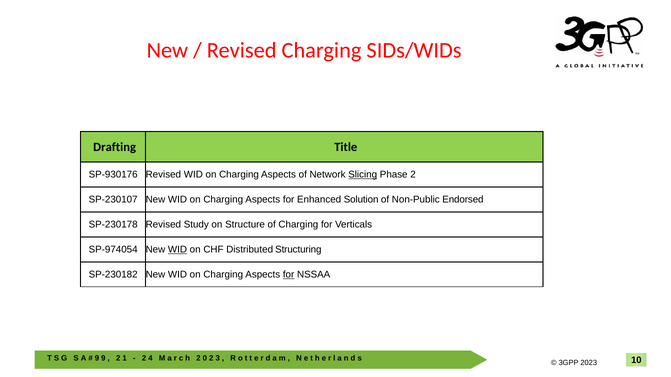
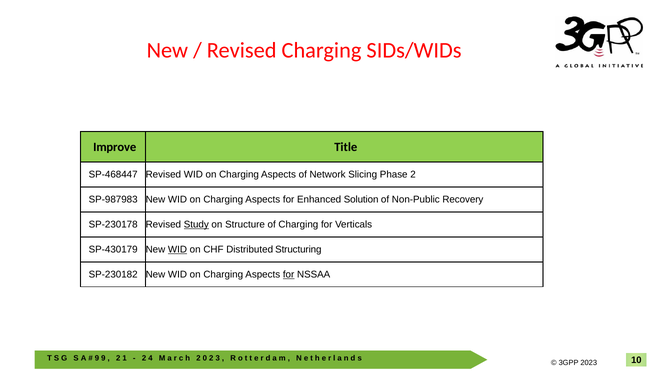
Drafting: Drafting -> Improve (115, 147)
SP-930176: SP-930176 -> SP-468447 (113, 175)
Slicing underline: present -> none (363, 175)
SP-230107: SP-230107 -> SP-987983 (113, 200)
Endorsed: Endorsed -> Recovery (463, 200)
Study underline: none -> present (196, 225)
SP-974054: SP-974054 -> SP-430179 (113, 250)
